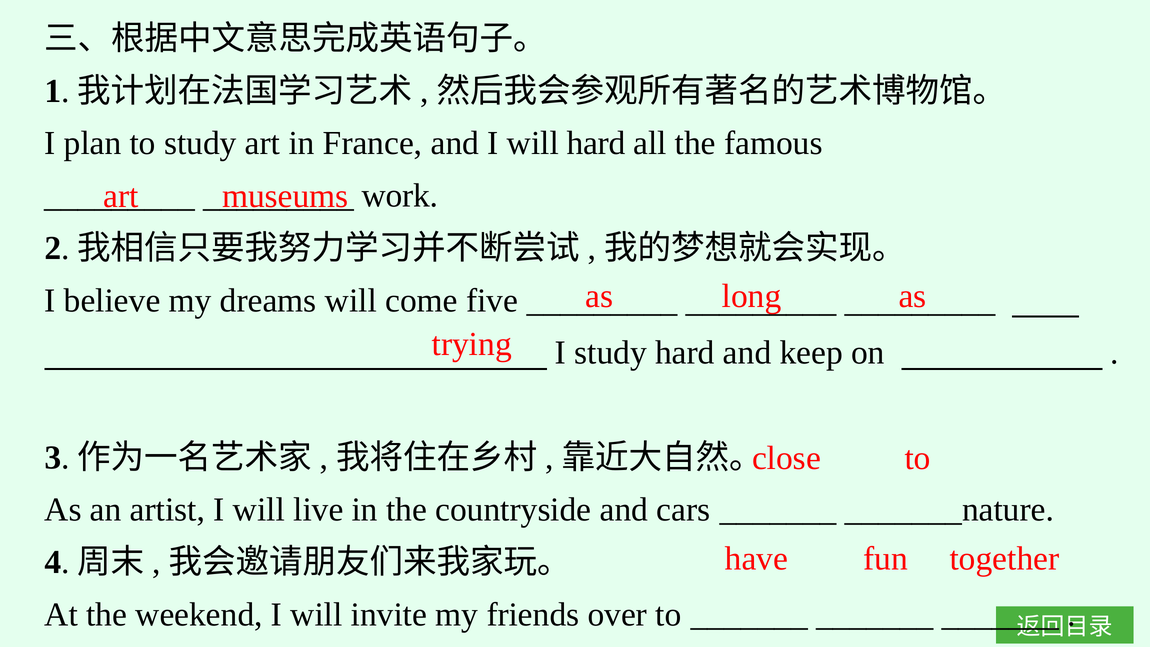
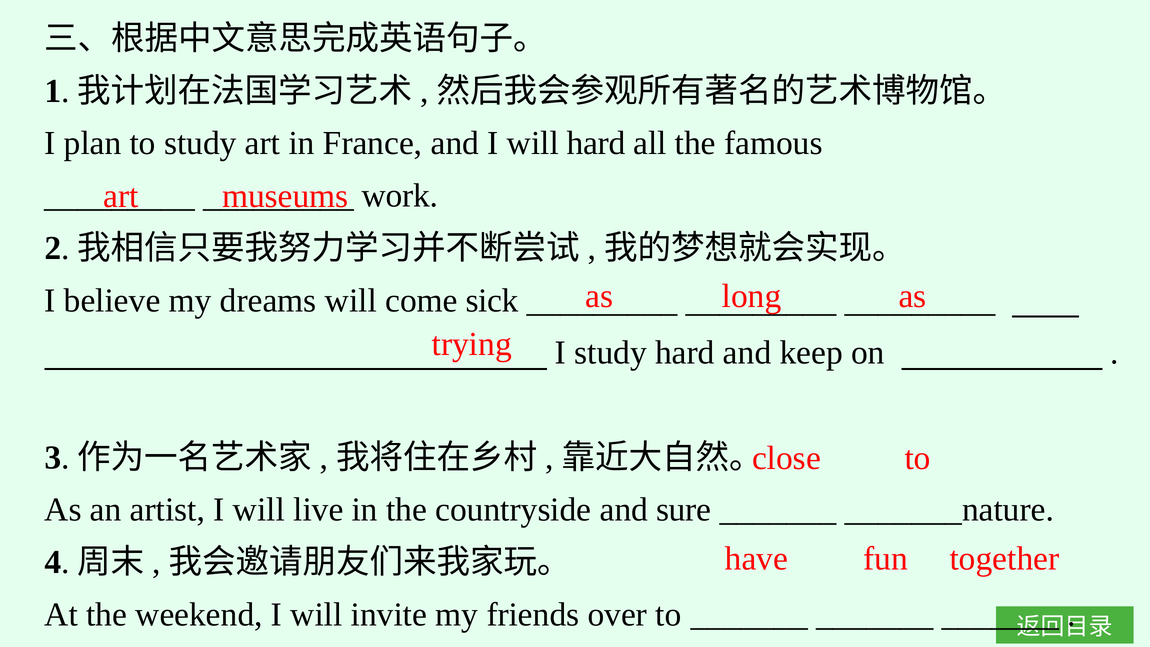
five: five -> sick (492, 300)
cars: cars -> sure (683, 510)
